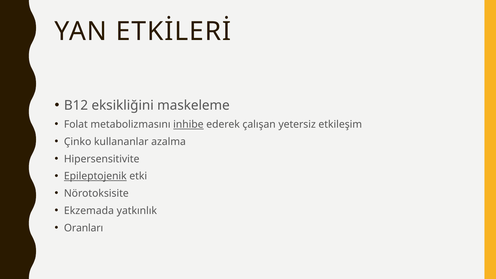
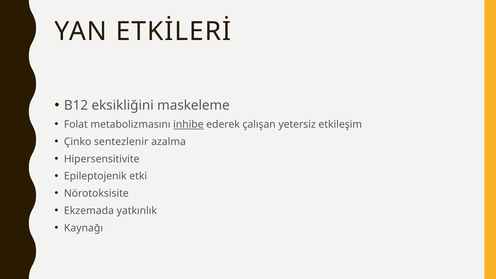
kullananlar: kullananlar -> sentezlenir (121, 142)
Epileptojenik underline: present -> none (95, 176)
Oranları: Oranları -> Kaynağı (83, 228)
